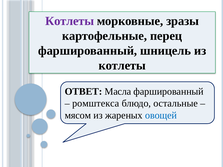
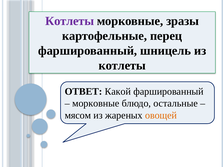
Масла: Масла -> Какой (118, 92)
ромштекса: ромштекса -> морковные (96, 104)
овощей colour: blue -> orange (161, 115)
